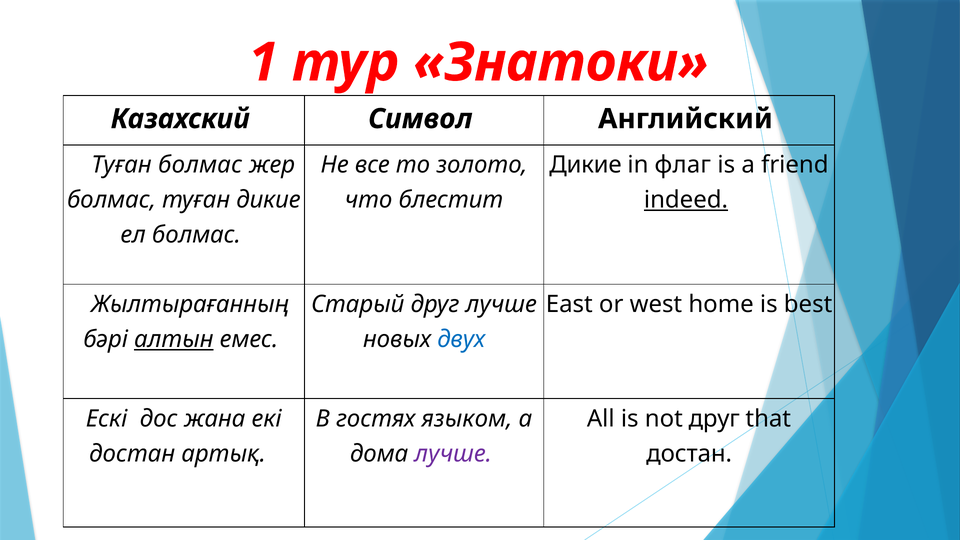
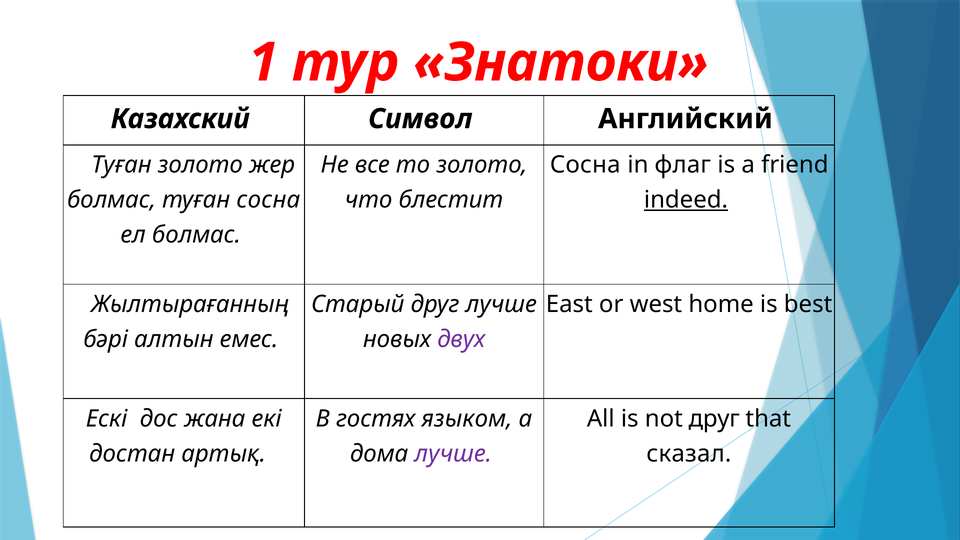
Туған болмас: болмас -> золото (200, 165)
Дикие: Дикие -> Сосна (585, 165)
туған дикие: дикие -> сосна (268, 200)
алтын underline: present -> none (174, 339)
двух colour: blue -> purple (461, 339)
достан: достан -> сказал (689, 454)
